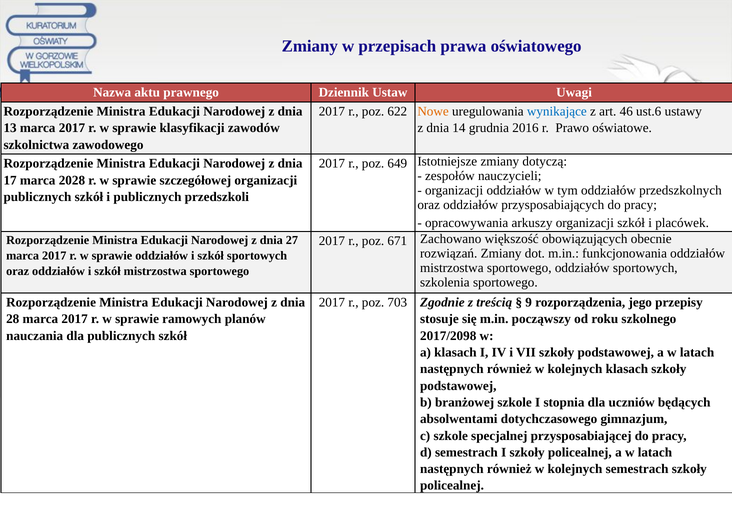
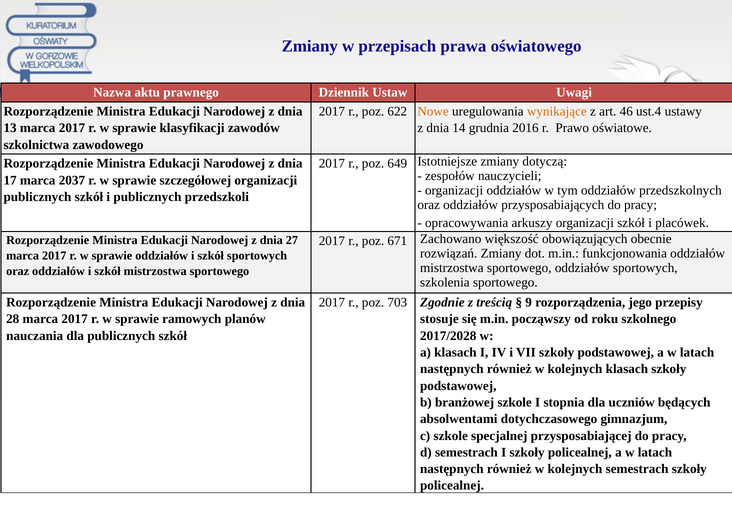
wynikające colour: blue -> orange (557, 112)
ust.6: ust.6 -> ust.4 (649, 112)
2028: 2028 -> 2037 (72, 180)
2017/2098: 2017/2098 -> 2017/2028 (448, 336)
